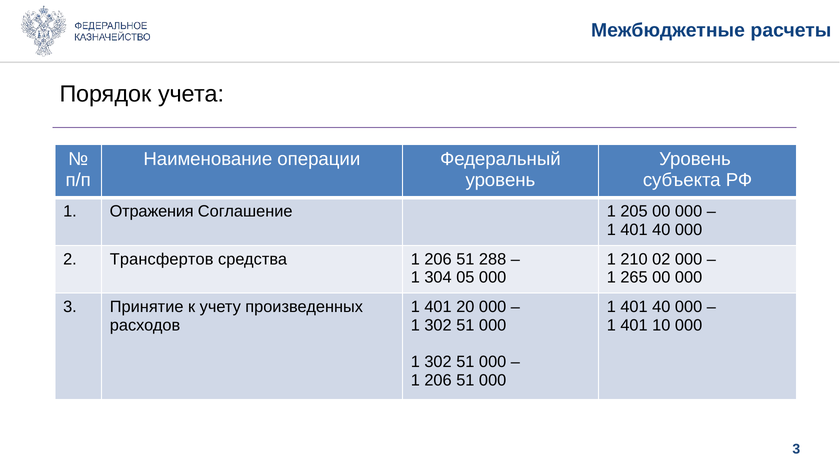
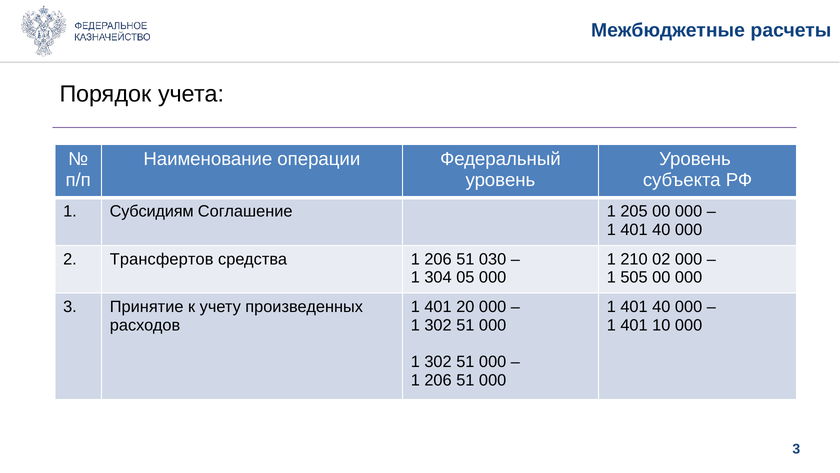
Отражения: Отражения -> Субсидиям (152, 211)
288: 288 -> 030 (493, 259)
265: 265 -> 505 (634, 277)
